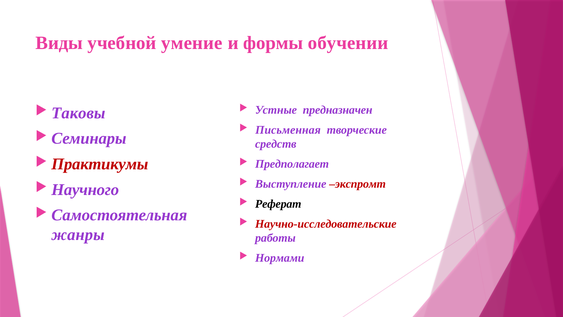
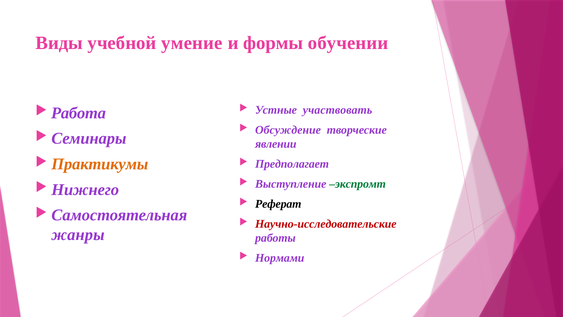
предназначен: предназначен -> участвовать (338, 110)
Таковы: Таковы -> Работа (78, 113)
Письменная: Письменная -> Обсуждение (288, 130)
средств: средств -> явлении (276, 144)
Практикумы colour: red -> orange (100, 164)
экспромт colour: red -> green (358, 184)
Научного: Научного -> Нижнего (85, 189)
